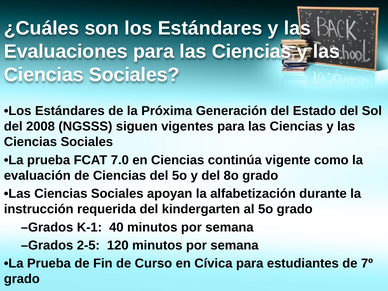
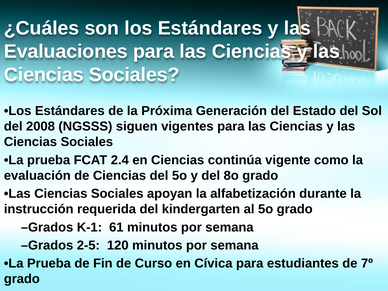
7.0: 7.0 -> 2.4 (120, 160)
40: 40 -> 61 (116, 227)
